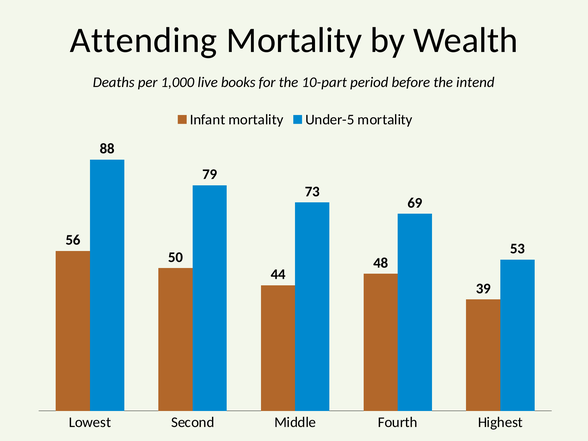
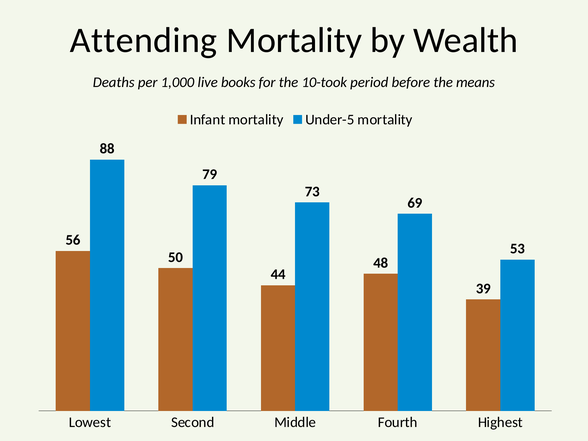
10-part: 10-part -> 10-took (324, 82)
intend: intend -> means (475, 82)
